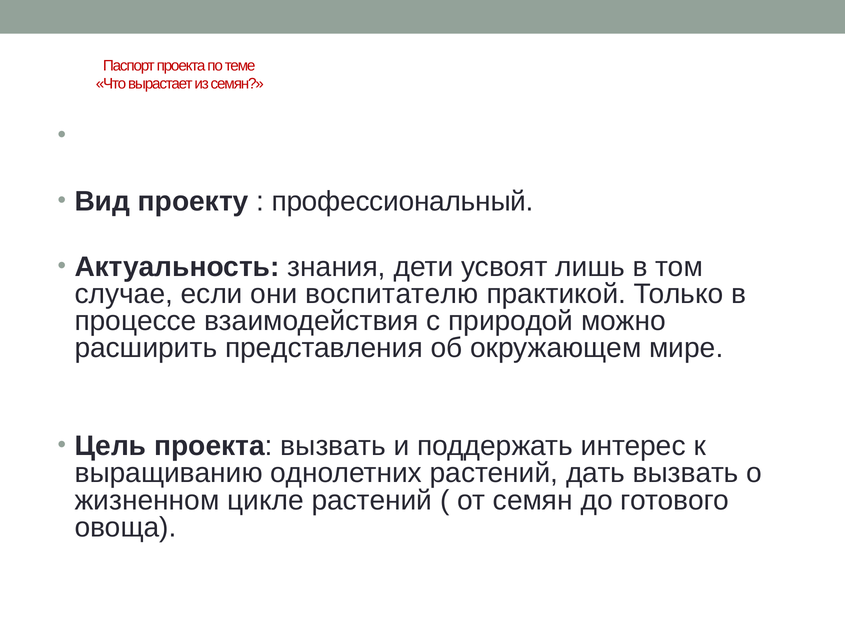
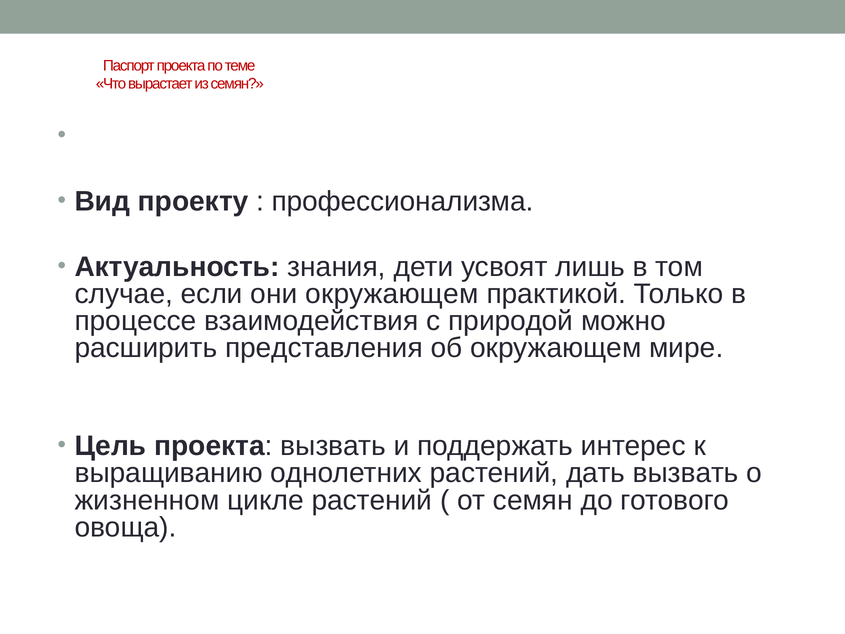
профессиональный: профессиональный -> профессионализма (403, 202)
они воспитателю: воспитателю -> окружающем (392, 294)
